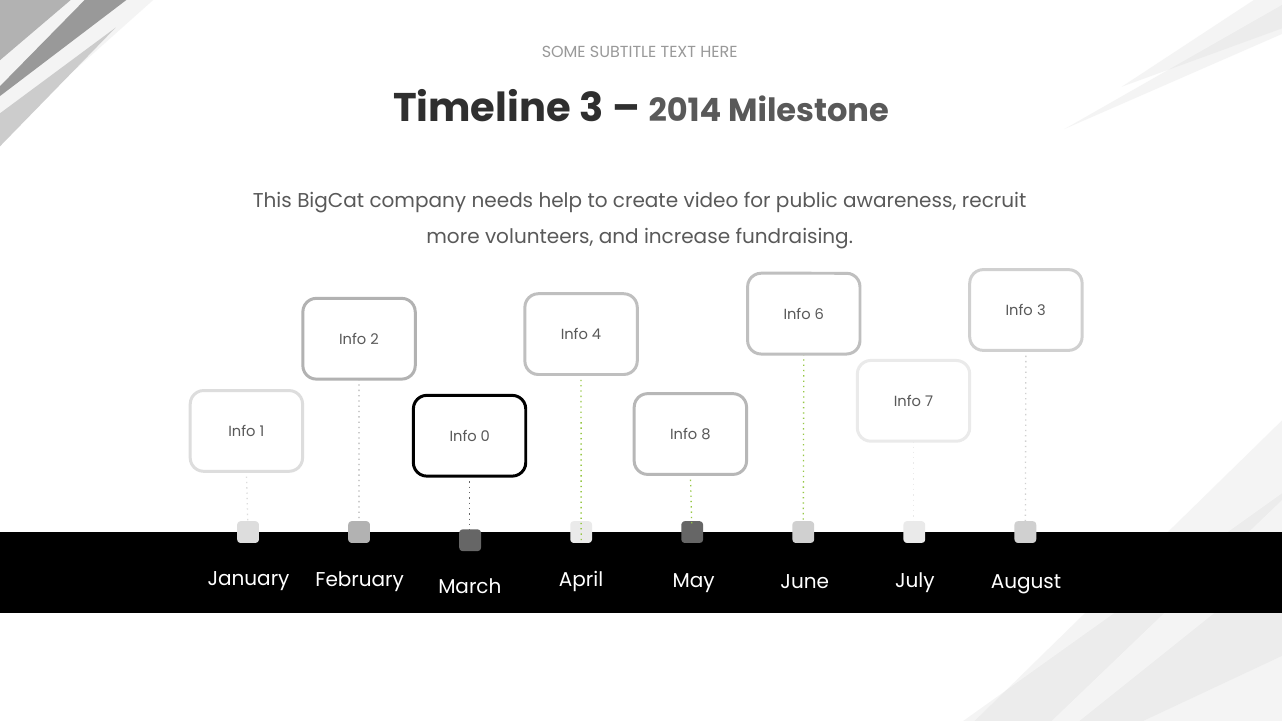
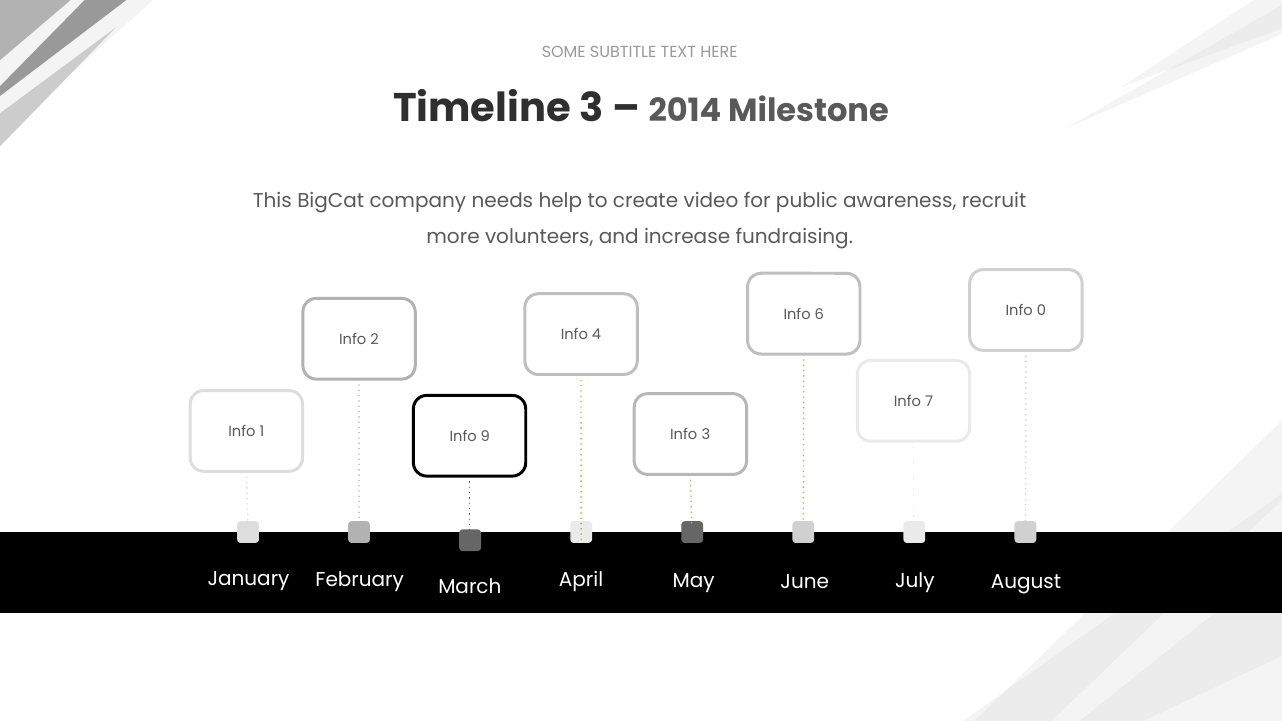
Info 3: 3 -> 0 (1041, 311)
Info 8: 8 -> 3 (706, 435)
0: 0 -> 9 (485, 437)
